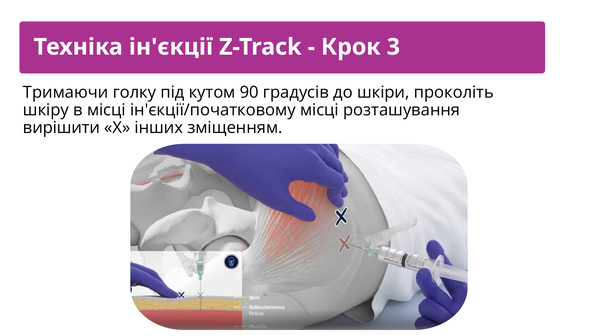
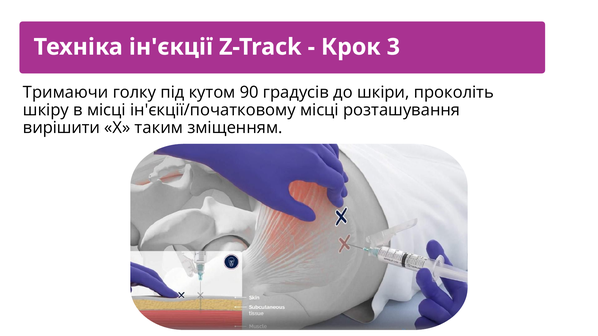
інших: інших -> таким (159, 128)
